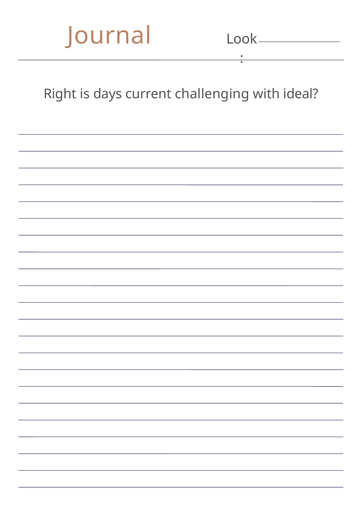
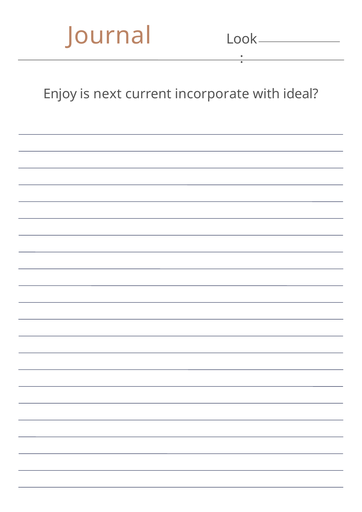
Right: Right -> Enjoy (60, 94)
days: days -> next (108, 94)
challenging: challenging -> incorporate (212, 94)
